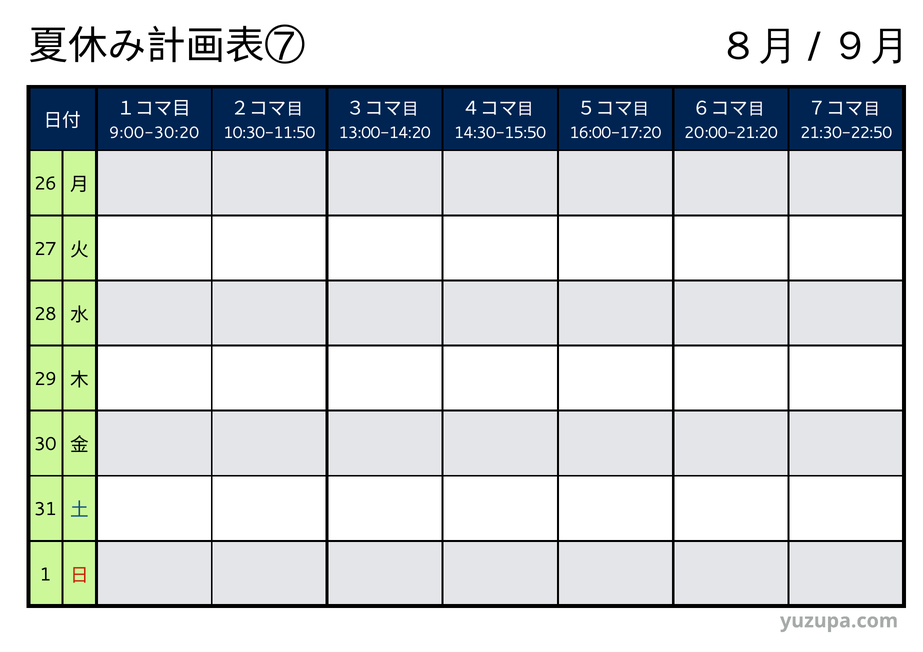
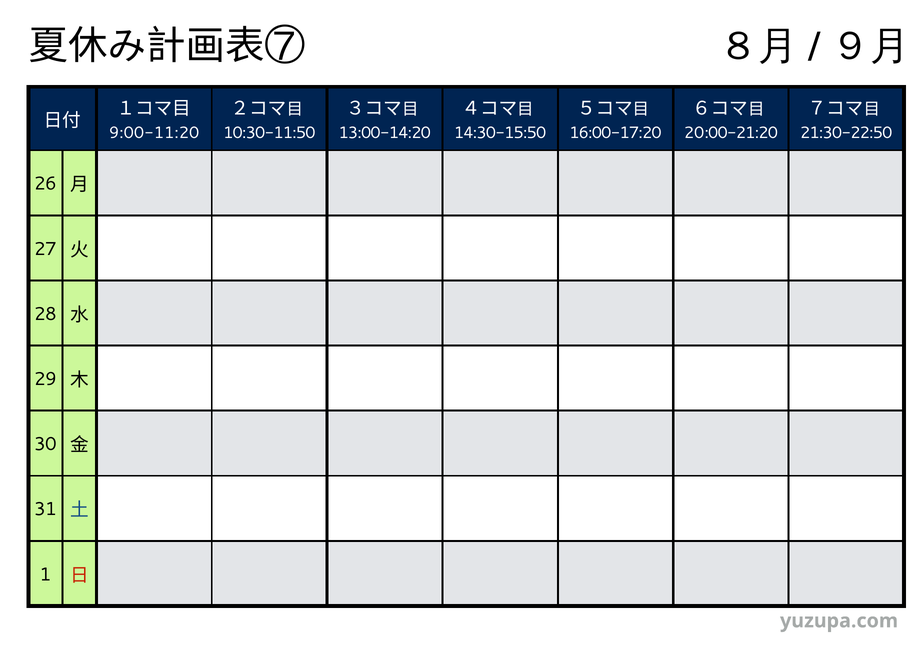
9:00-30:20: 9:00-30:20 -> 9:00-11:20 (154, 133)
